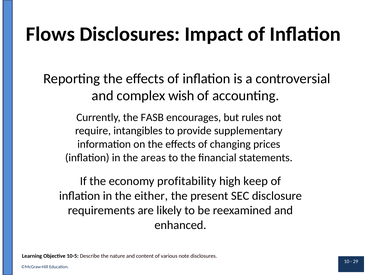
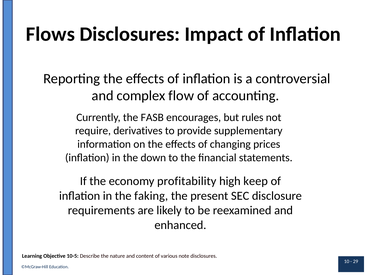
wish: wish -> flow (181, 96)
intangibles: intangibles -> derivatives (138, 131)
areas: areas -> down (153, 158)
either: either -> faking (151, 196)
